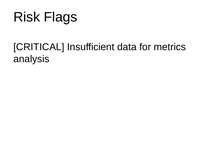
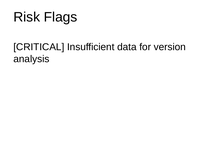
metrics: metrics -> version (170, 47)
